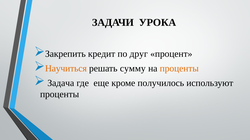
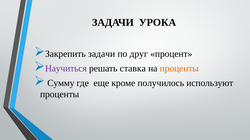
Закрепить кредит: кредит -> задачи (102, 54)
Научиться colour: orange -> purple (66, 69)
сумму: сумму -> ставка (133, 69)
Задача: Задача -> Сумму (61, 83)
